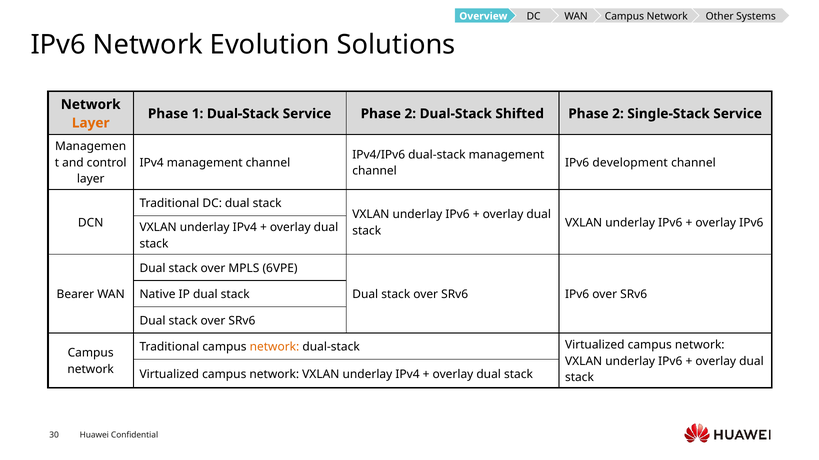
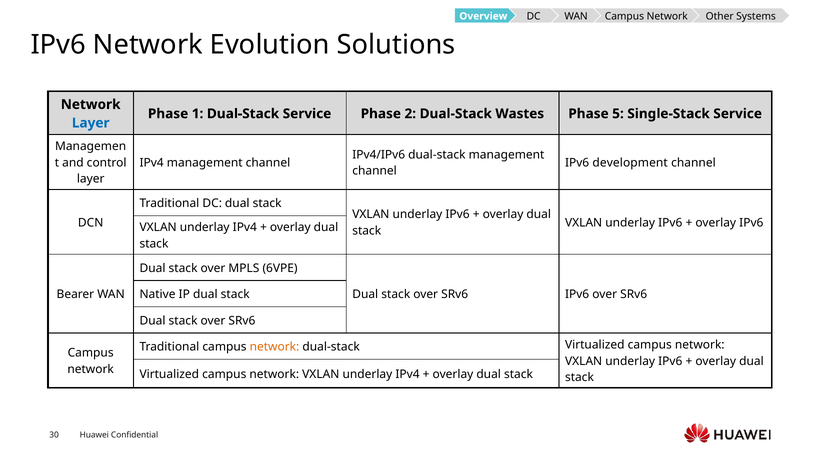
Shifted: Shifted -> Wastes (520, 114)
2: 2 -> 5 (618, 114)
Layer colour: orange -> blue (91, 123)
